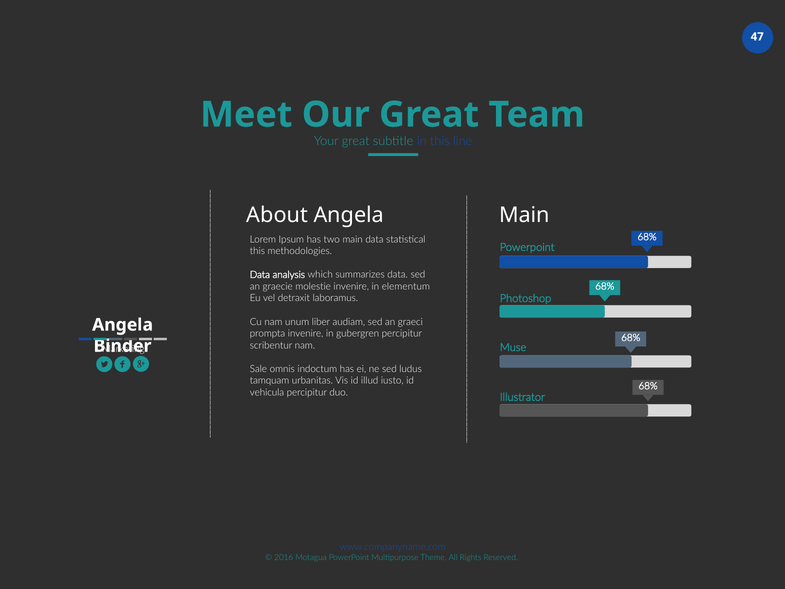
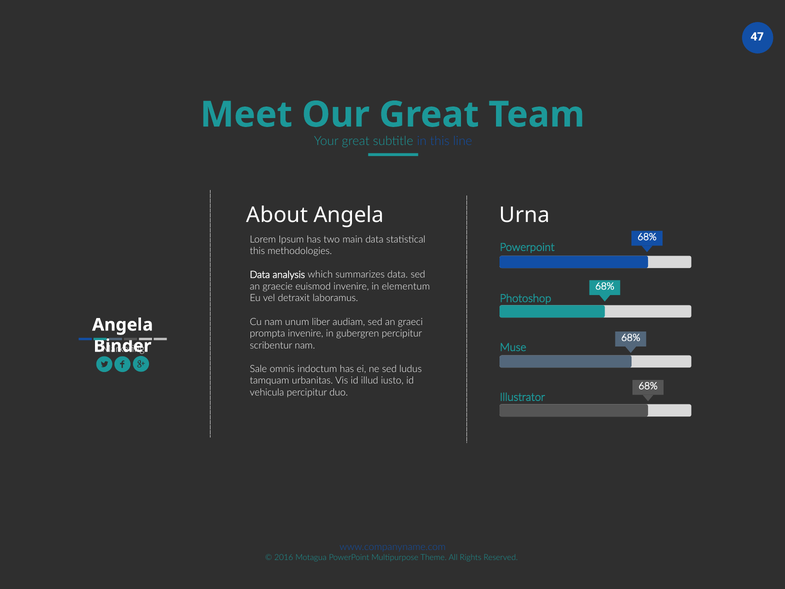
Main: Main -> Urna (525, 215)
molestie: molestie -> euismod (313, 286)
